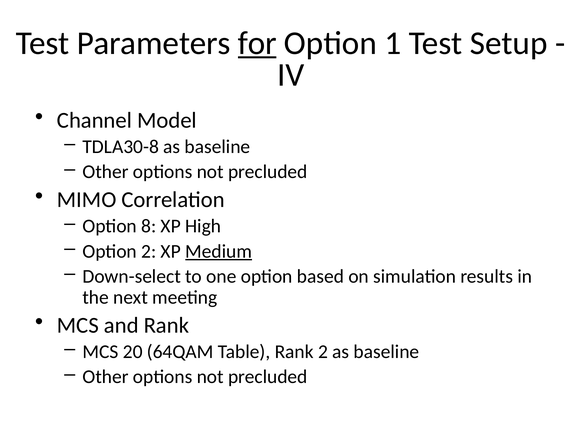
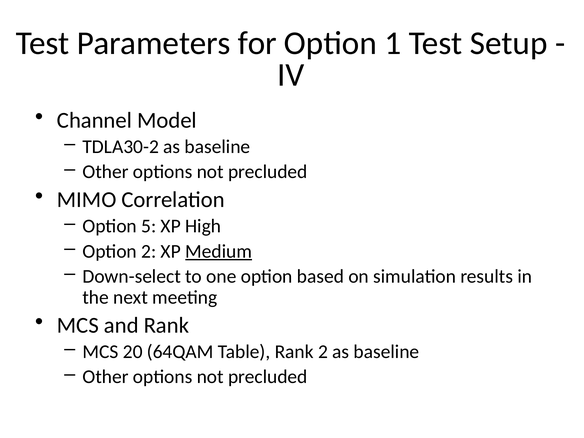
for underline: present -> none (257, 43)
TDLA30-8: TDLA30-8 -> TDLA30-2 (121, 147)
8: 8 -> 5 (149, 226)
